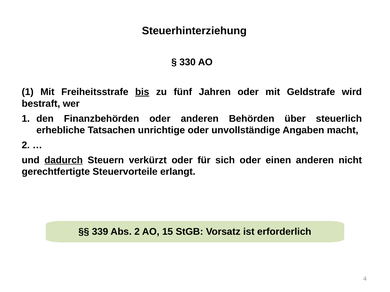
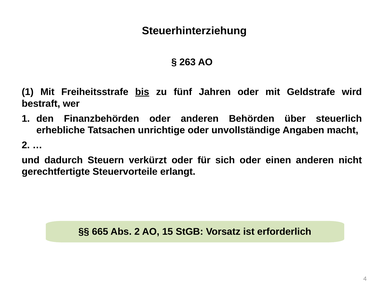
330: 330 -> 263 (188, 62)
dadurch underline: present -> none (64, 160)
339: 339 -> 665 (100, 232)
